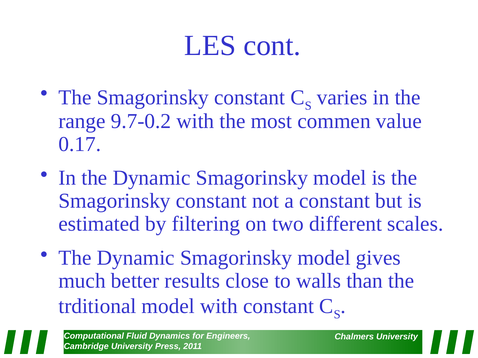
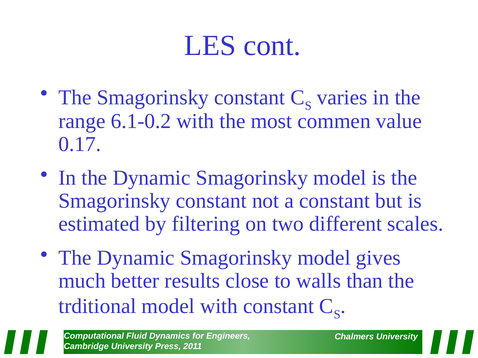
9.7-0.2: 9.7-0.2 -> 6.1-0.2 (141, 121)
